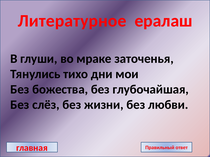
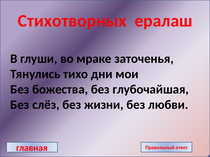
Литературное: Литературное -> Стихотворных (72, 21)
